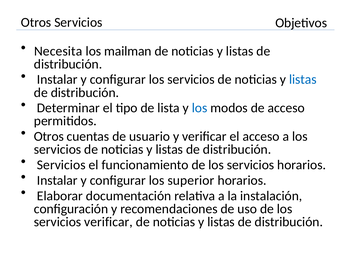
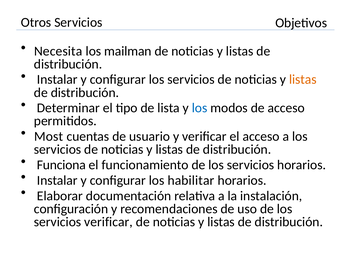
listas colour: blue -> orange (303, 80)
Otros: Otros -> Most (49, 136)
Servicios: Servicios -> Funciona (61, 165)
superior: superior -> habilitar (191, 180)
